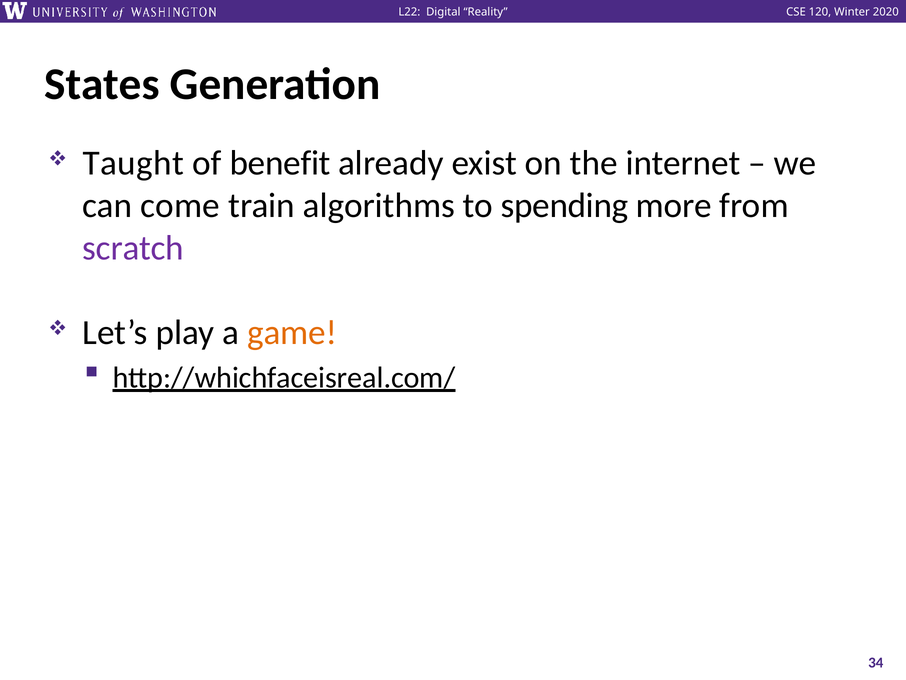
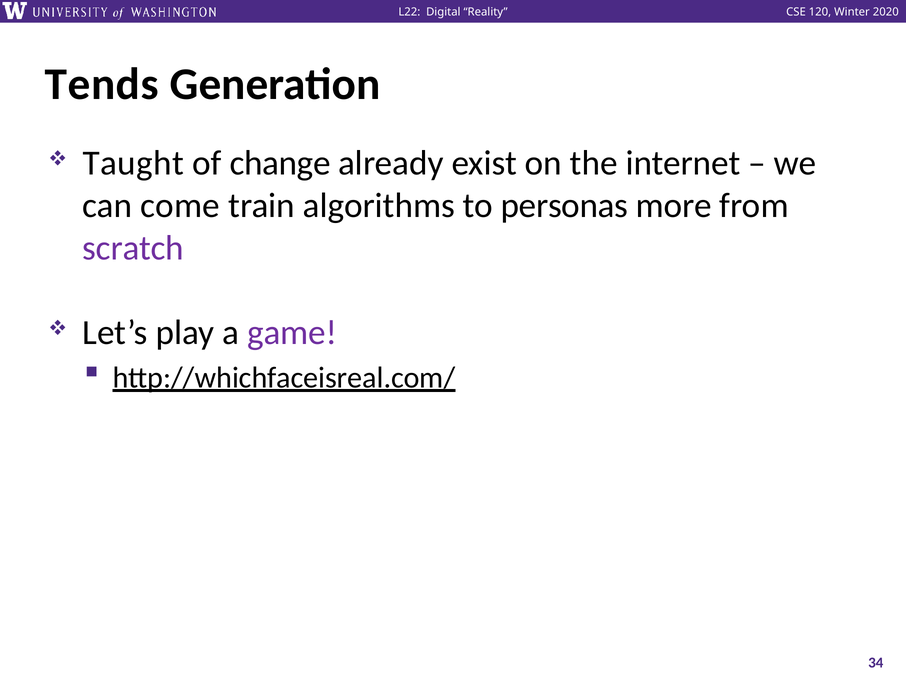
States: States -> Tends (102, 84)
benefit: benefit -> change (280, 163)
spending: spending -> personas (565, 205)
game colour: orange -> purple (292, 332)
